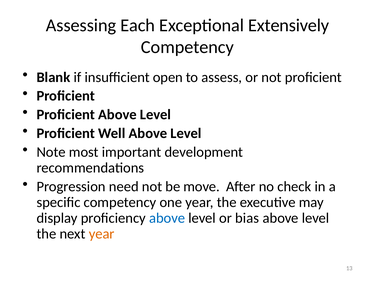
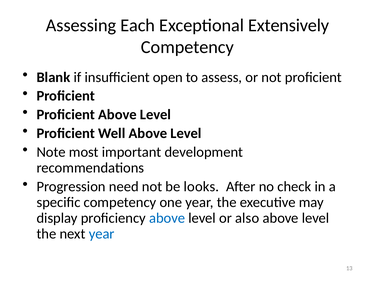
move: move -> looks (201, 187)
bias: bias -> also (247, 218)
year colour: orange -> blue (102, 234)
